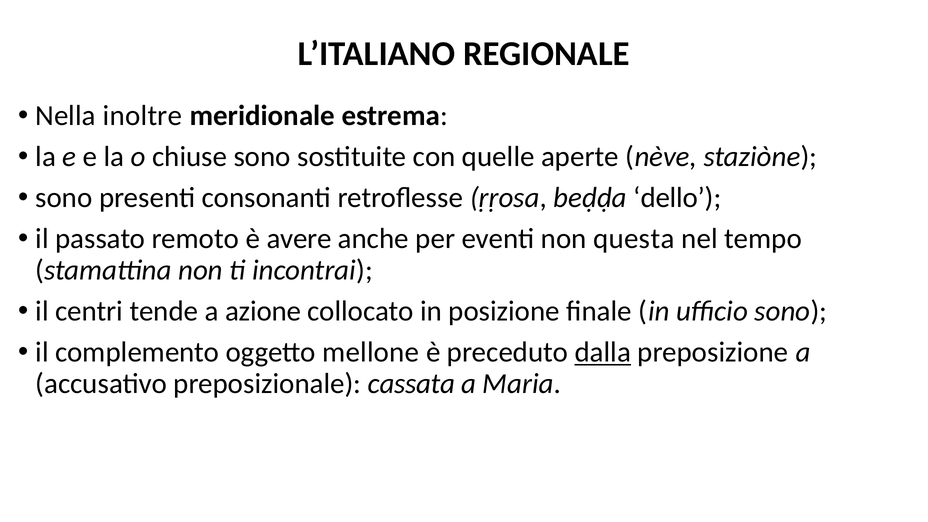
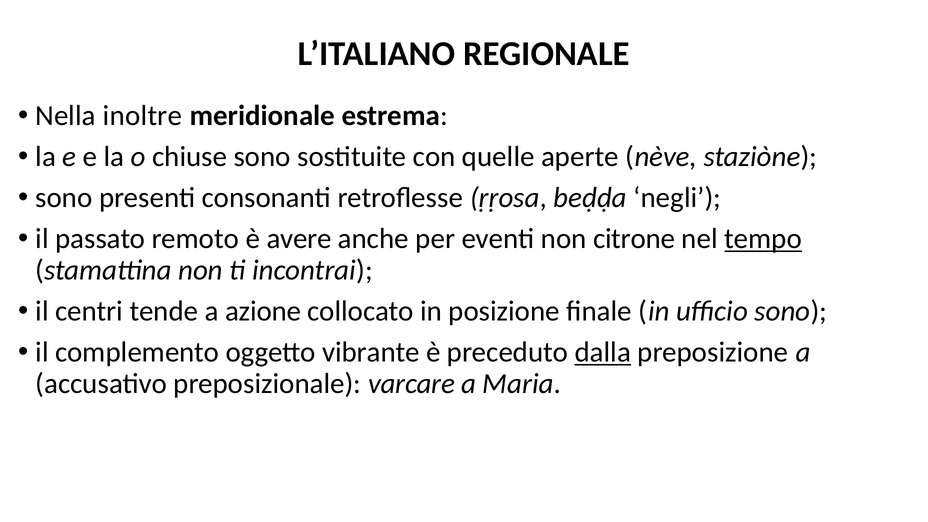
dello: dello -> negli (677, 198)
questa: questa -> citrone (634, 239)
tempo underline: none -> present (763, 239)
mellone: mellone -> vibrante (371, 352)
cassata: cassata -> varcare (412, 383)
